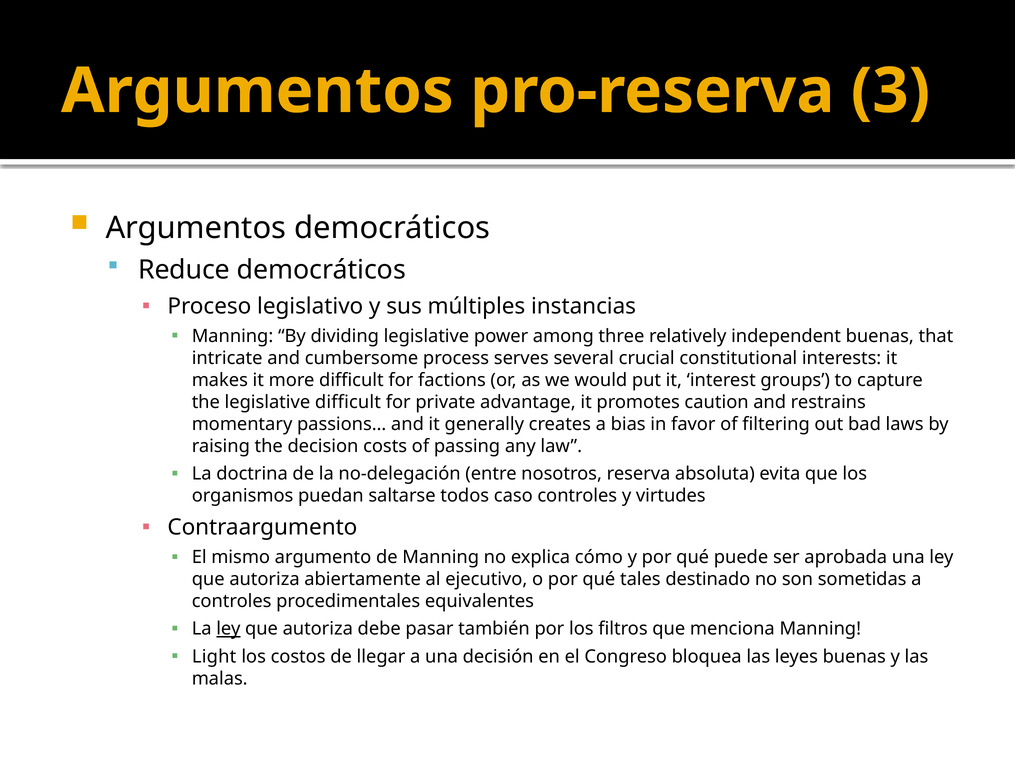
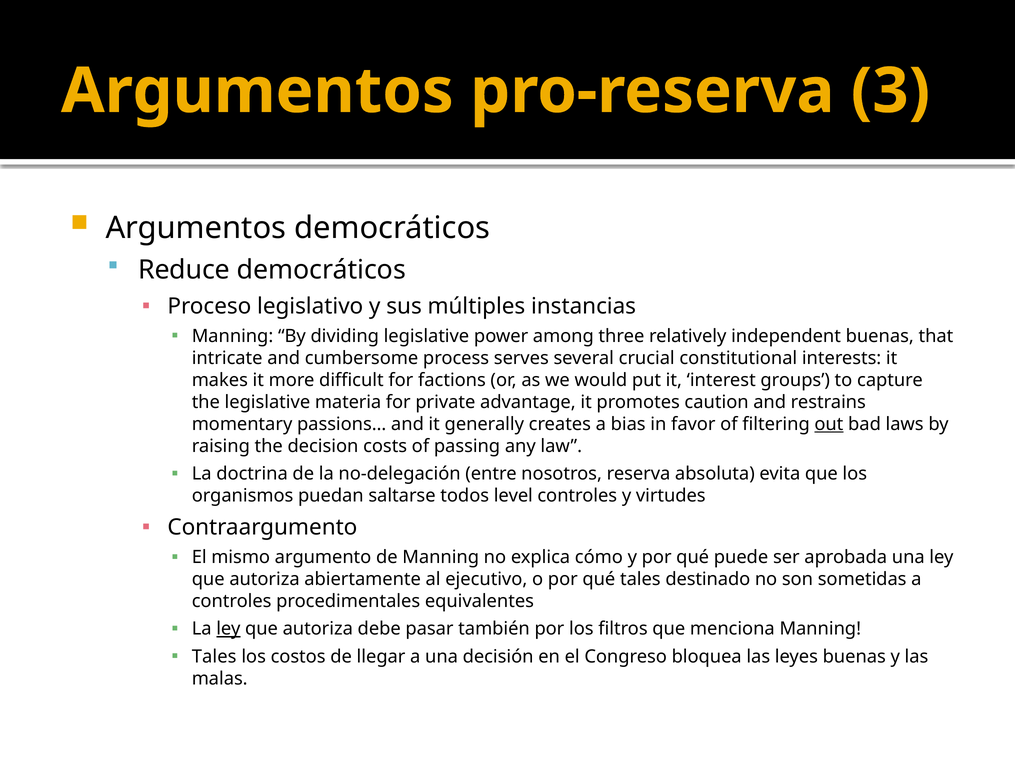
legislative difficult: difficult -> materia (348, 402)
out underline: none -> present (829, 424)
caso: caso -> level (513, 496)
Light: Light -> Tales (214, 657)
